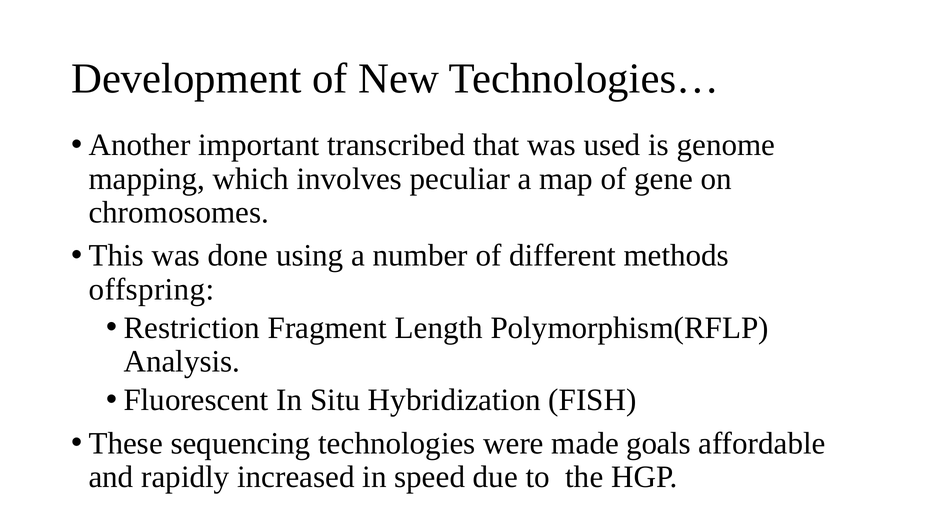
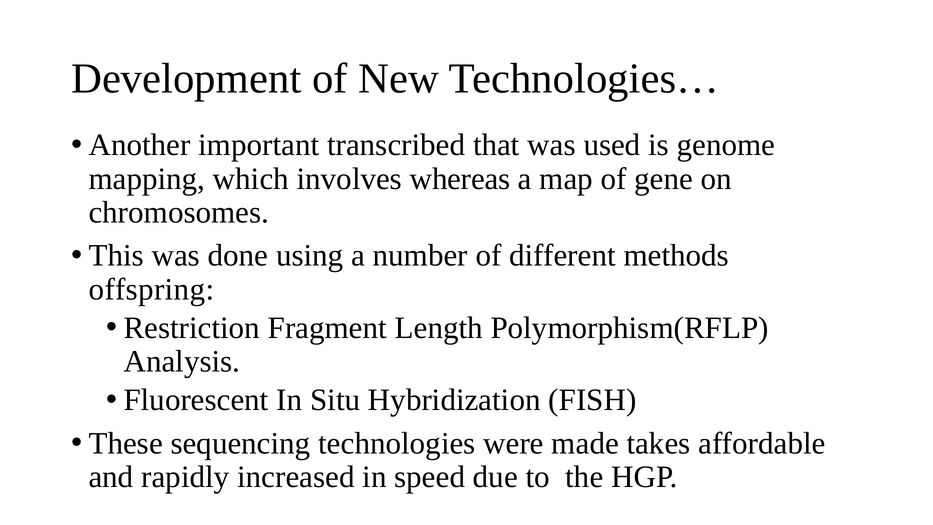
peculiar: peculiar -> whereas (460, 179)
goals: goals -> takes (659, 443)
